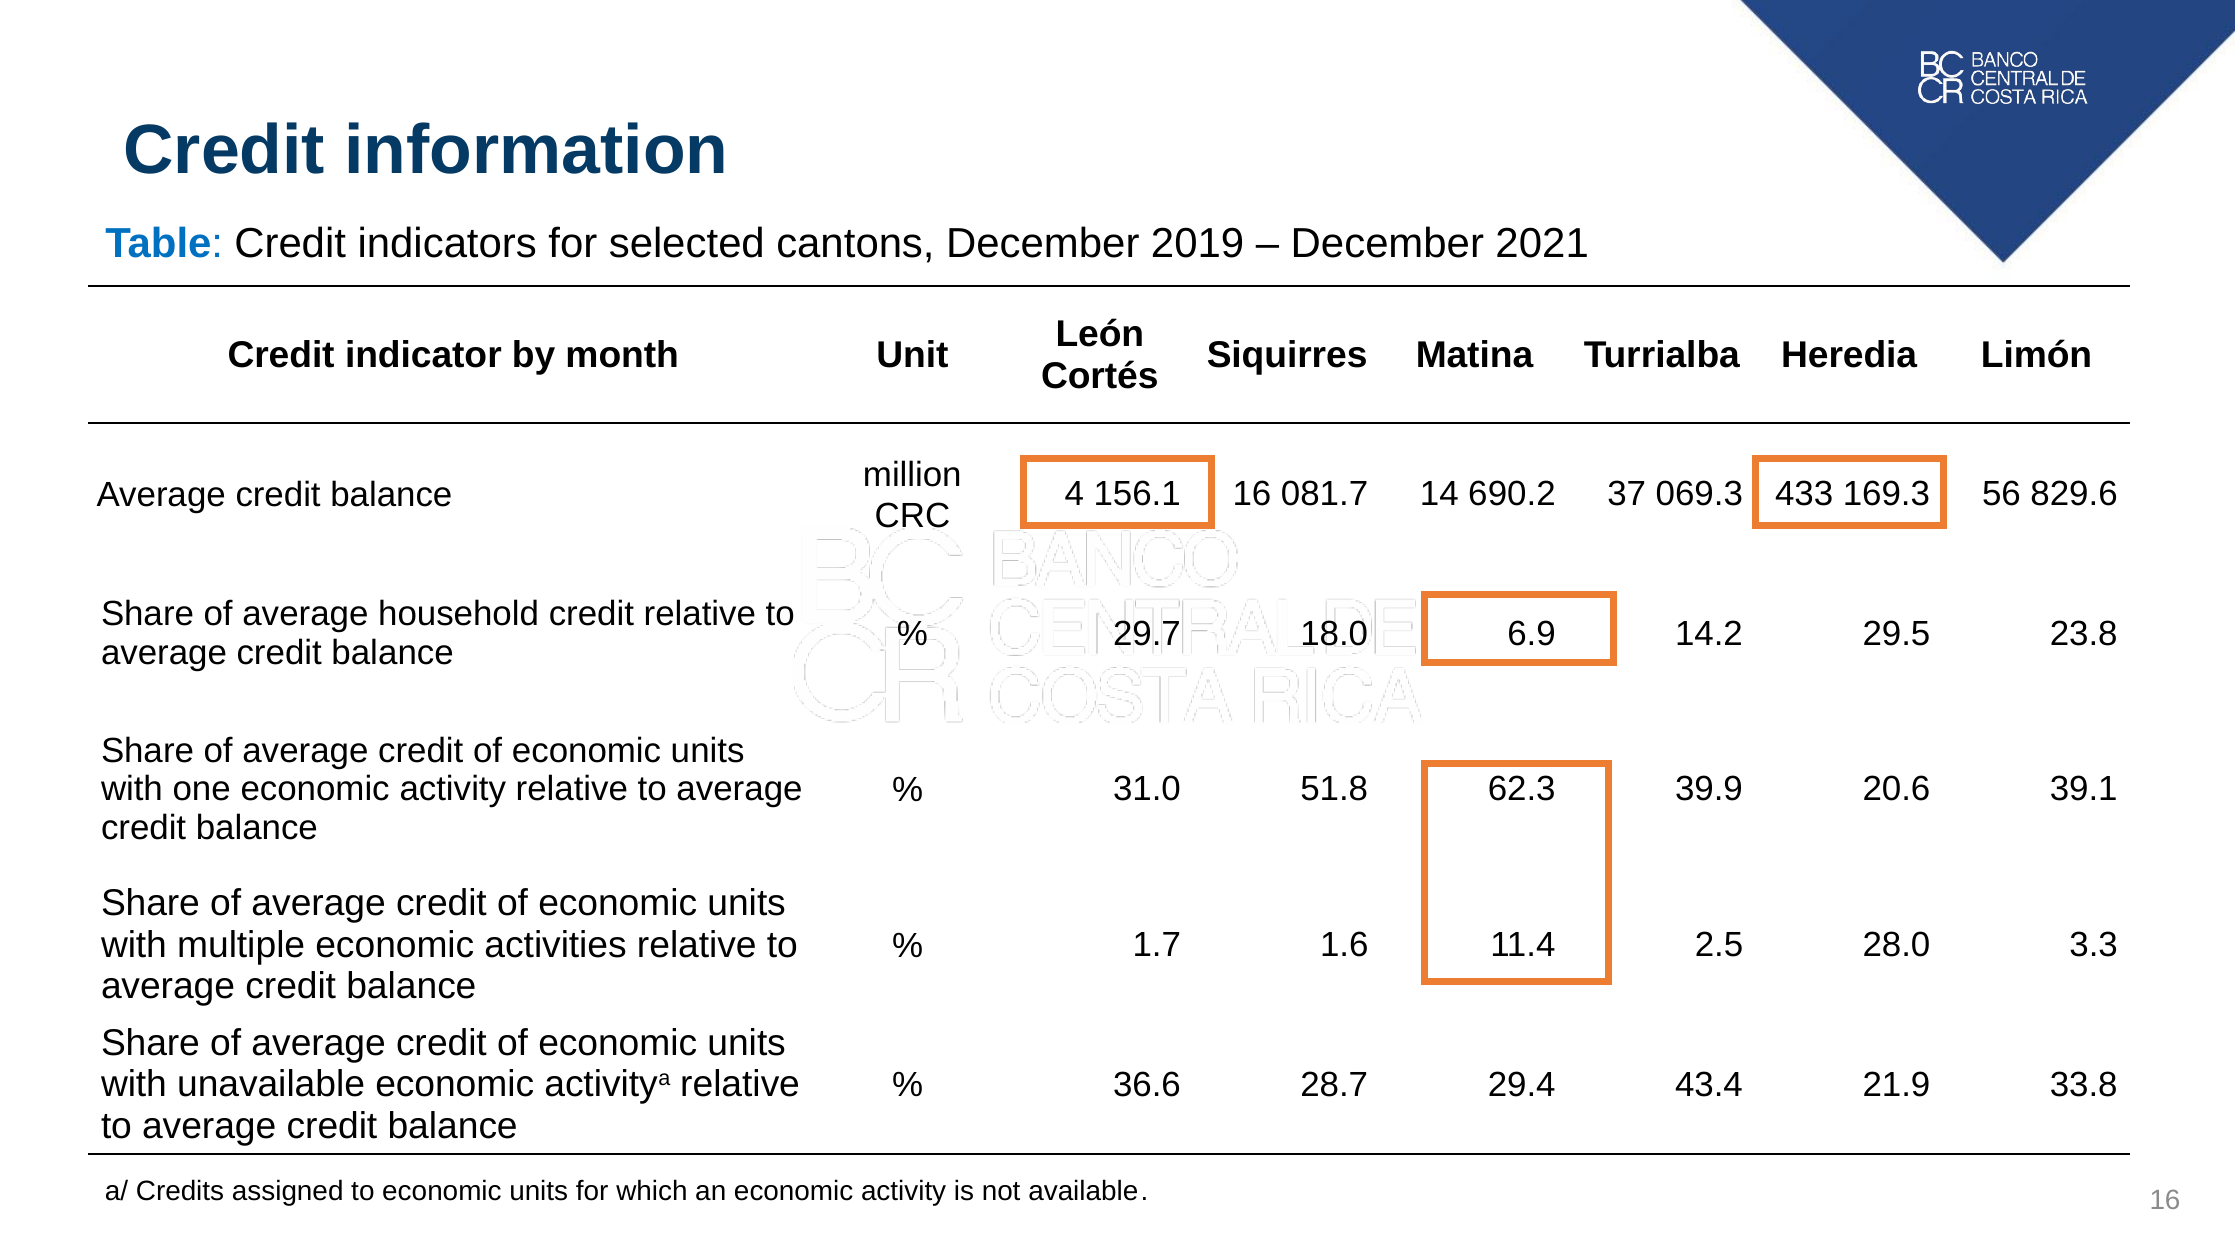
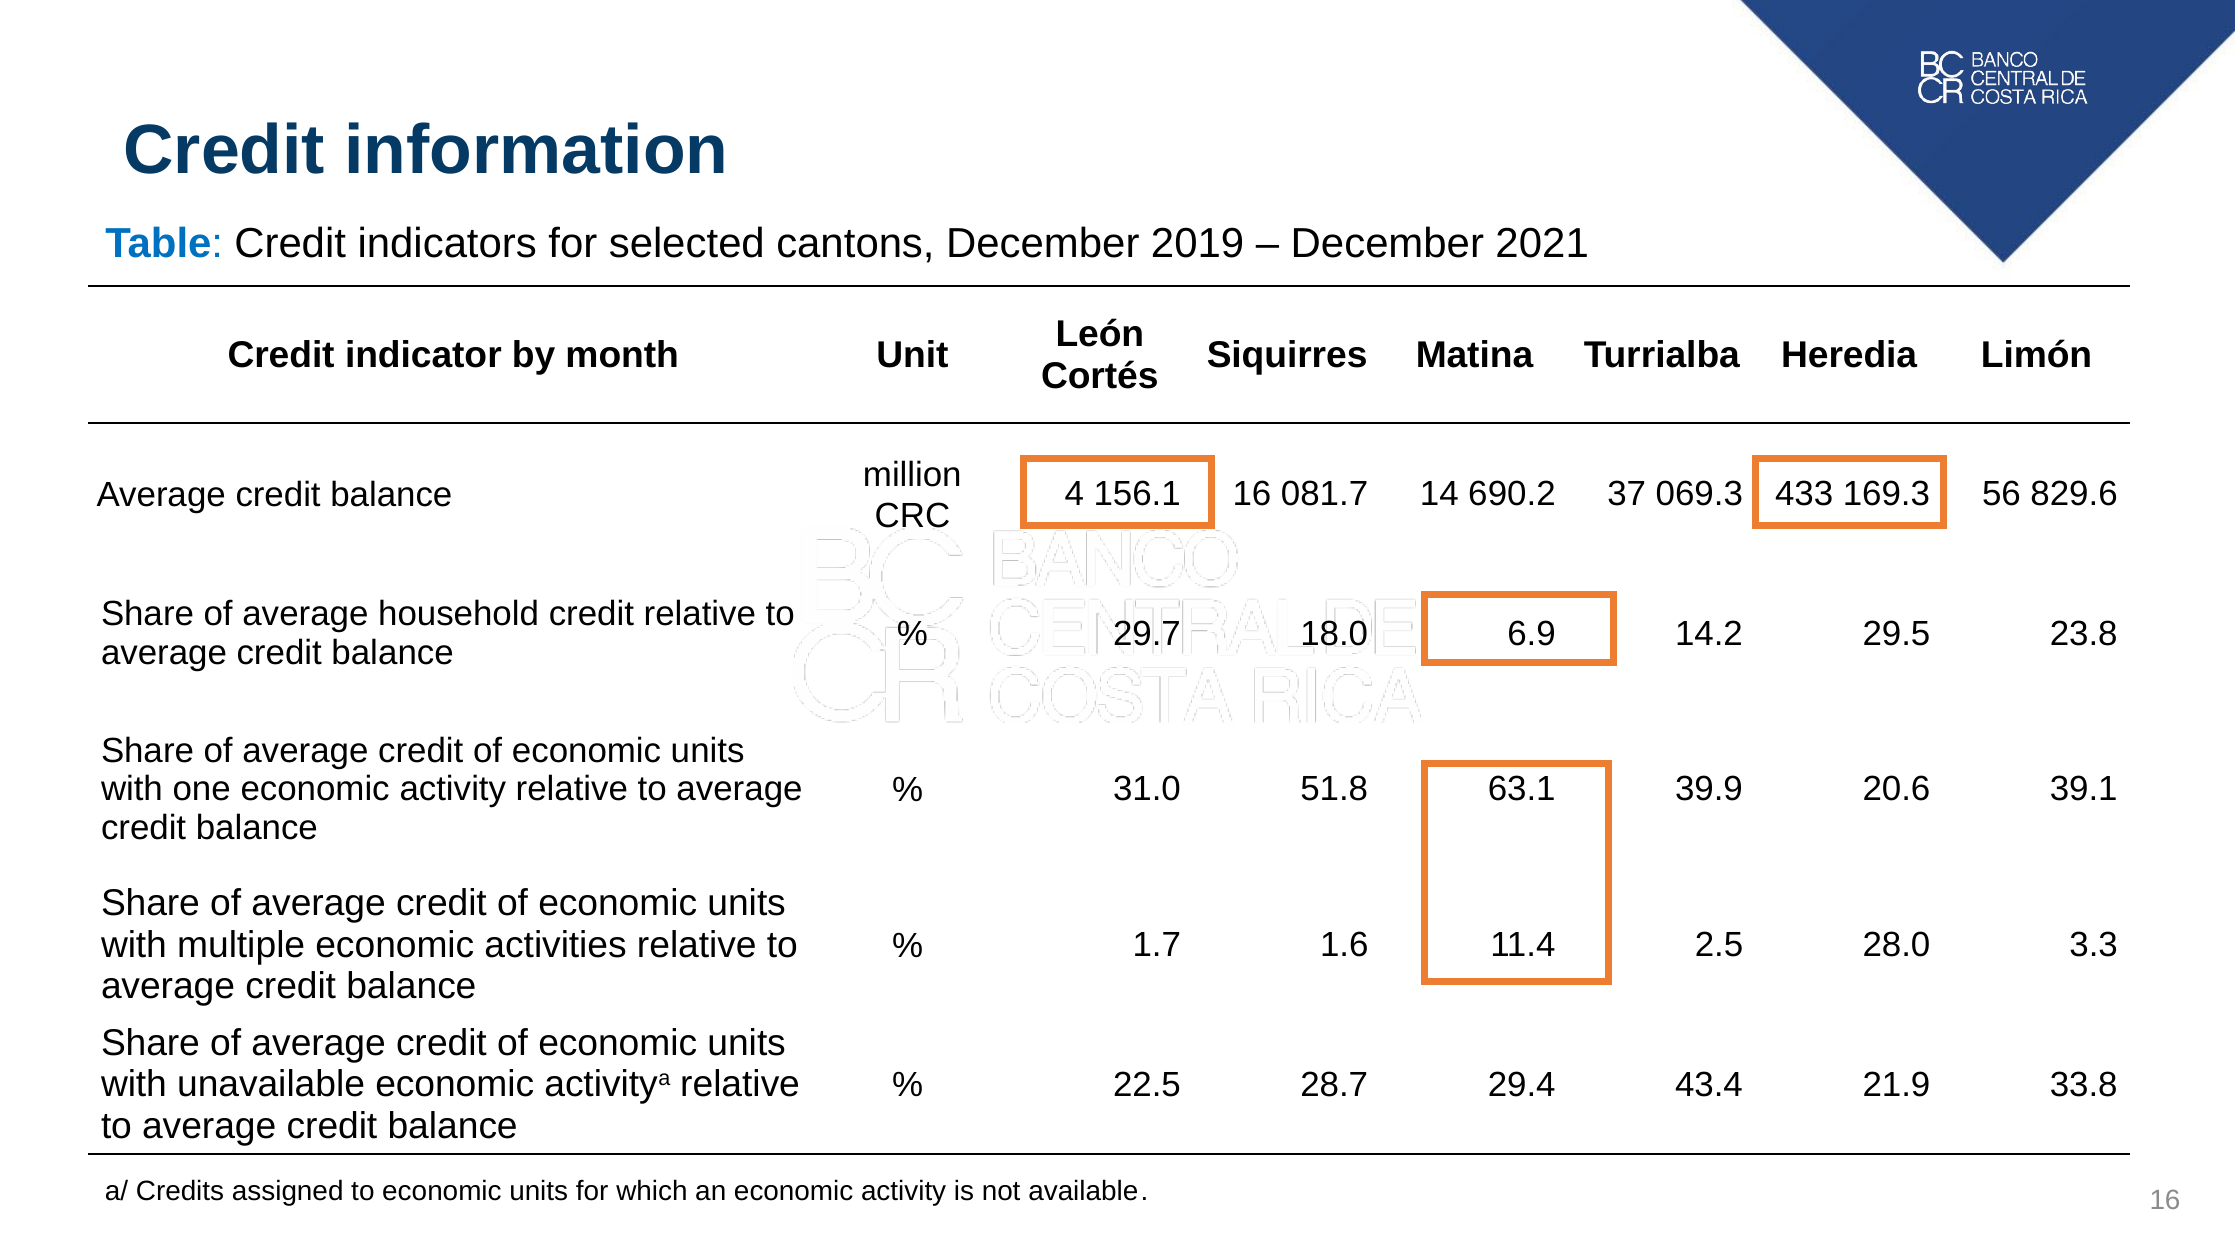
62.3: 62.3 -> 63.1 (1522, 789)
36.6: 36.6 -> 22.5 (1147, 1085)
